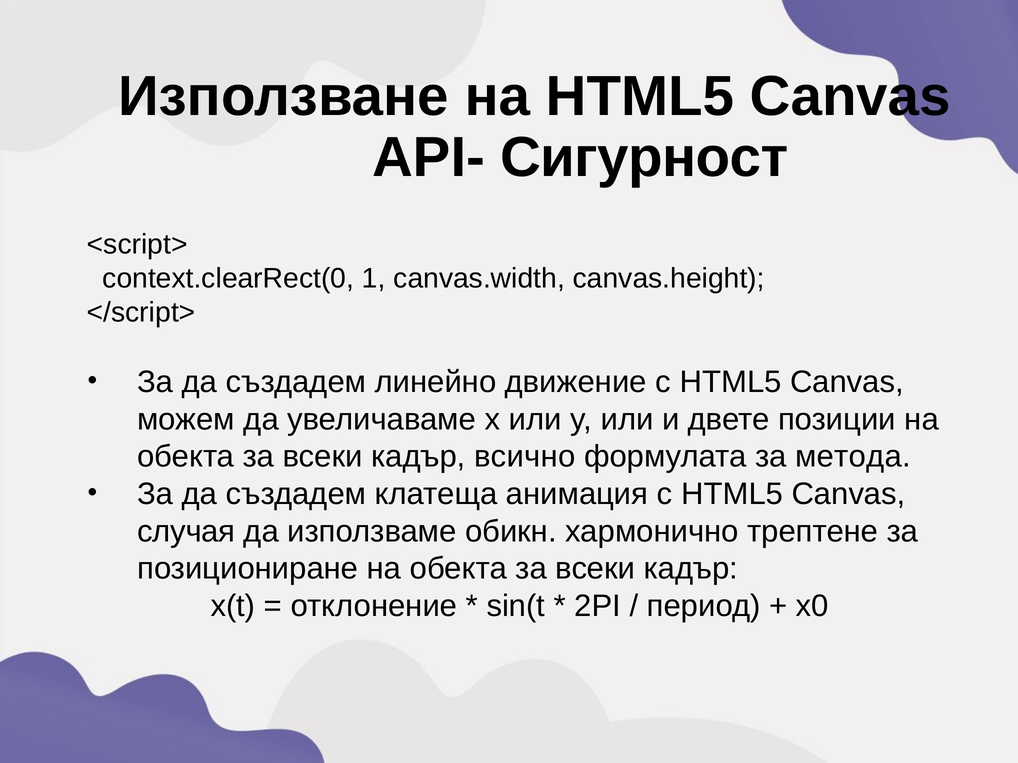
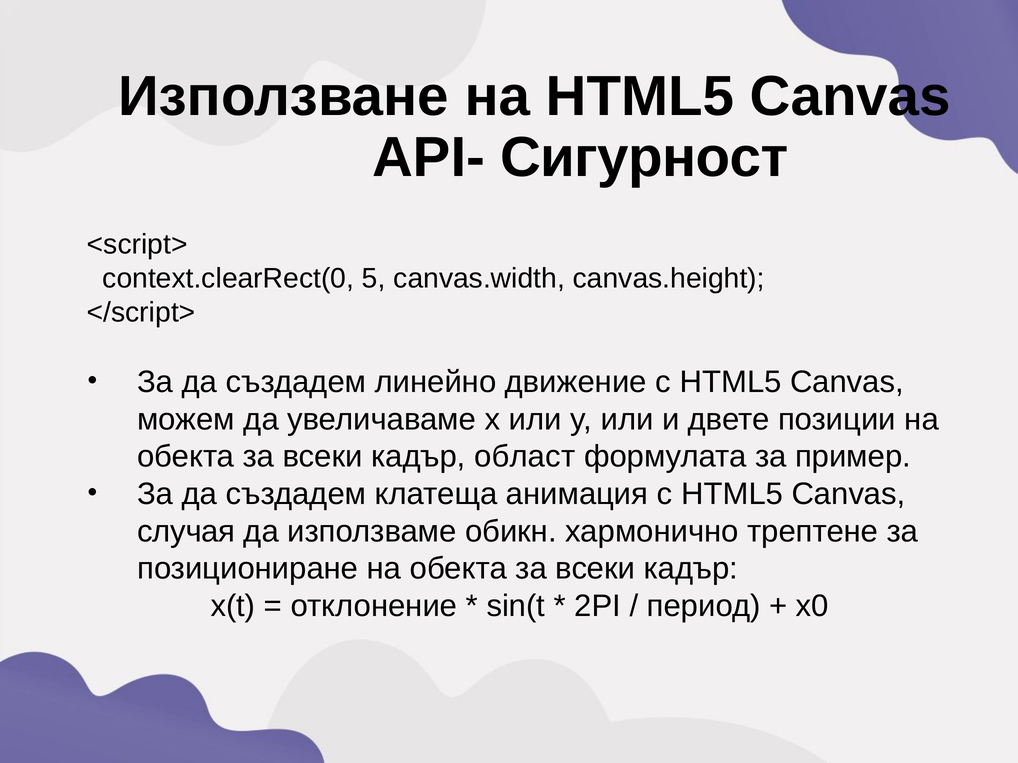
1: 1 -> 5 (374, 279)
всично: всично -> област (525, 457)
метода: метода -> пример (853, 457)
